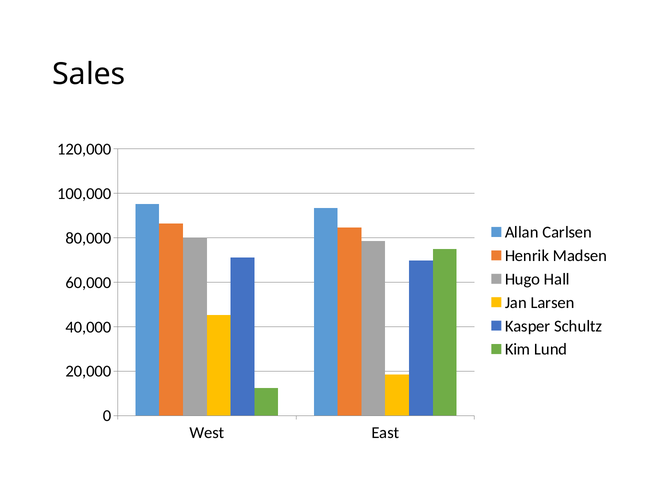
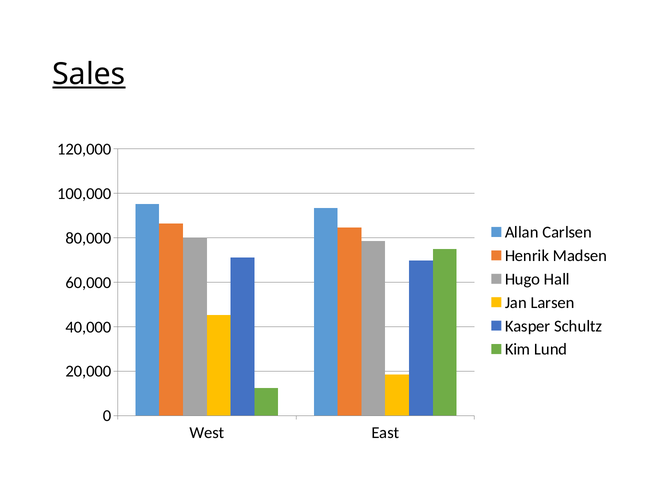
Sales underline: none -> present (89, 74)
